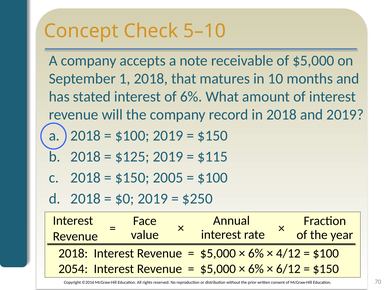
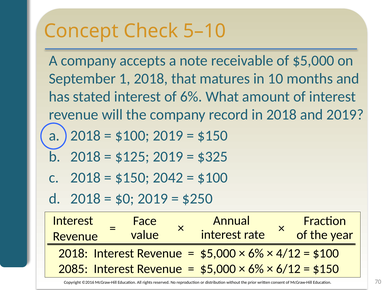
$115: $115 -> $325 (213, 156)
2005: 2005 -> 2042 (168, 177)
2054: 2054 -> 2085 (73, 268)
